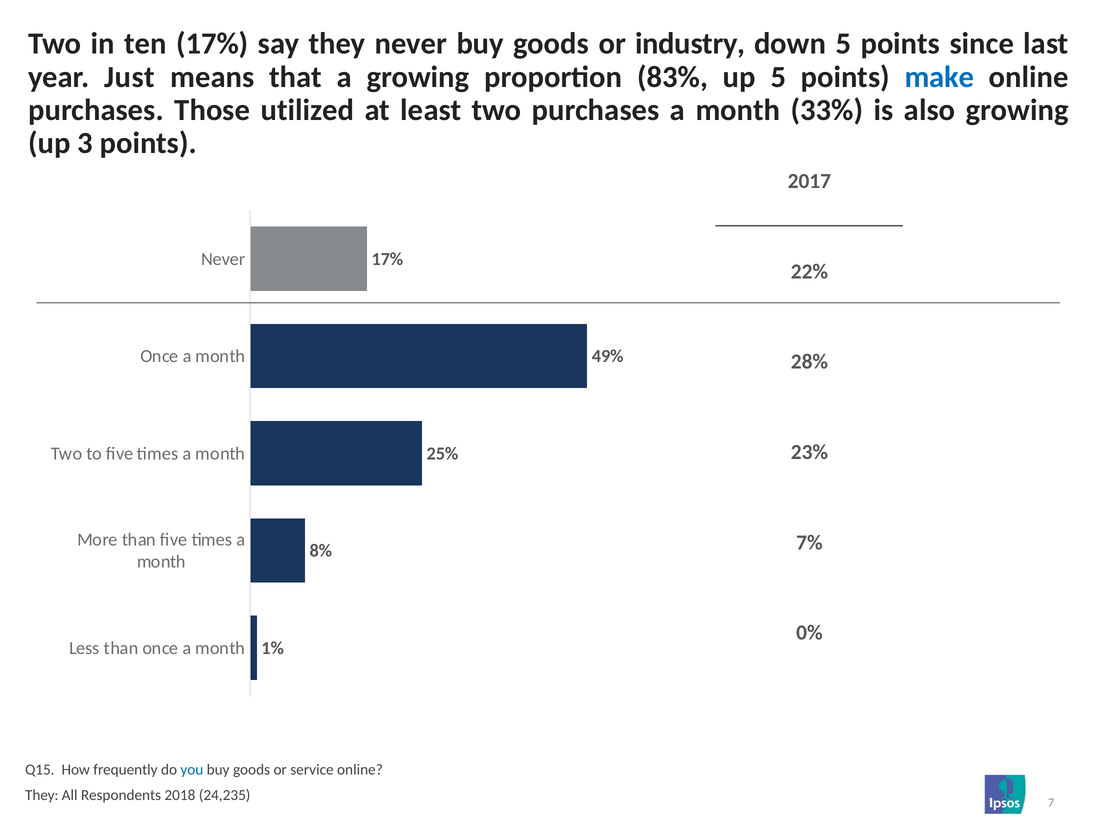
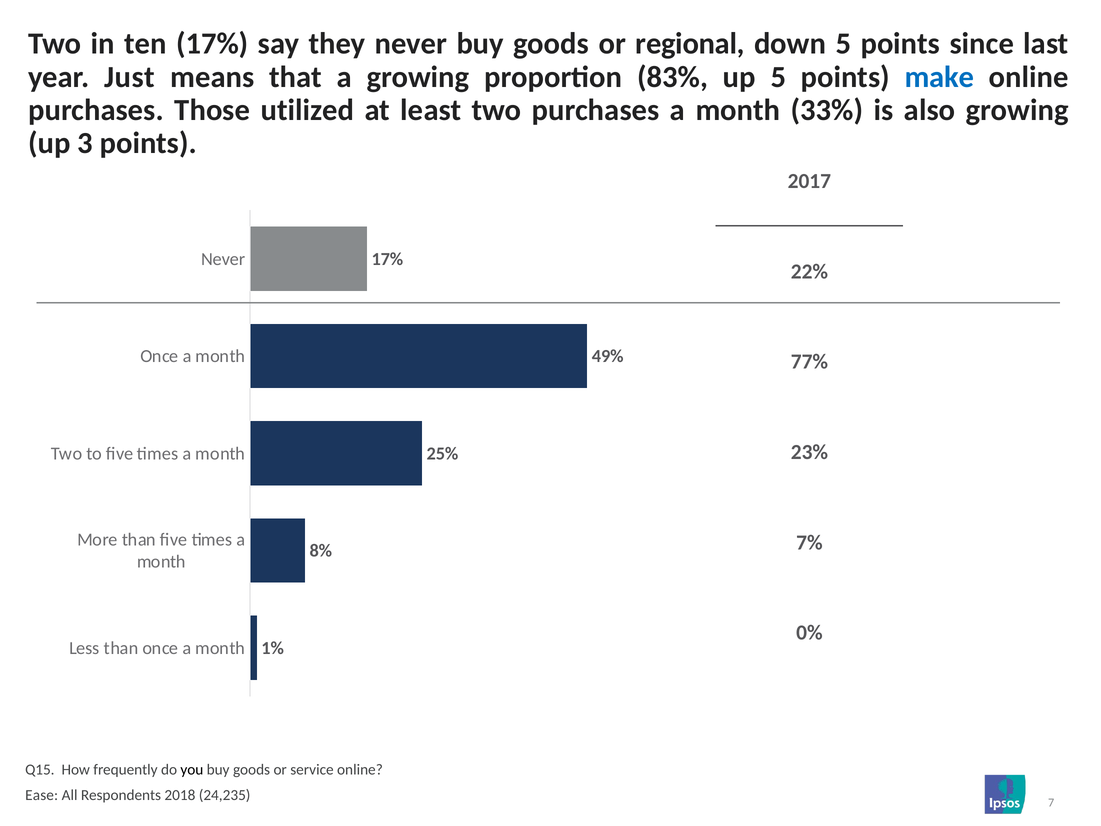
industry: industry -> regional (690, 44)
28%: 28% -> 77% (809, 362)
you colour: blue -> black (192, 770)
They: They -> Ease (42, 795)
